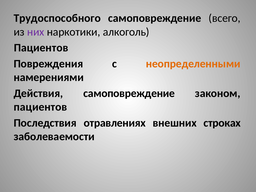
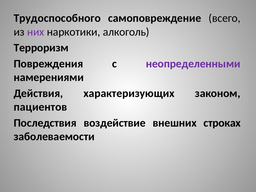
Пациентов: Пациентов -> Терроризм (41, 48)
неопределенными colour: orange -> purple (193, 64)
Действия самоповреждение: самоповреждение -> характеризующих (129, 93)
отравлениях: отравлениях -> воздействие (115, 123)
